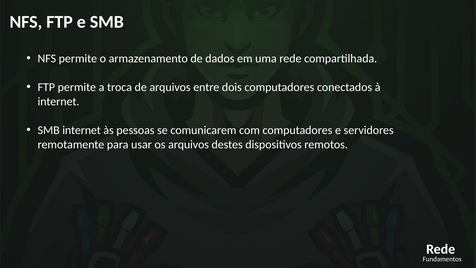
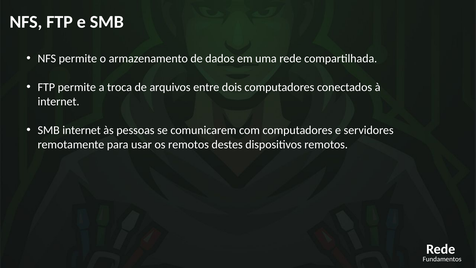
os arquivos: arquivos -> remotos (189, 144)
